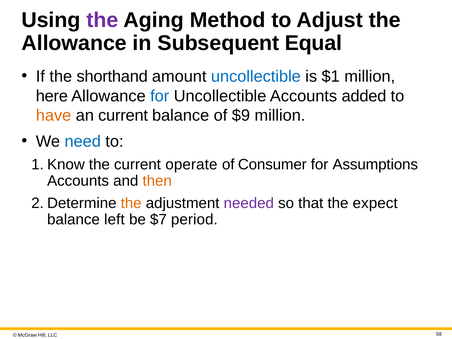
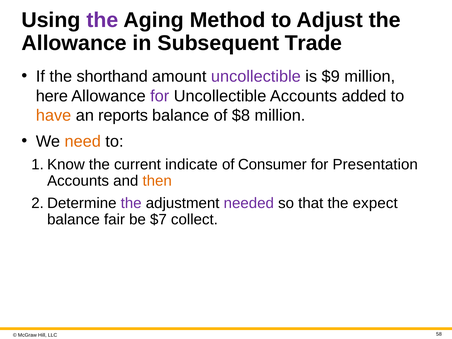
Equal: Equal -> Trade (313, 43)
uncollectible colour: blue -> purple (256, 76)
$1: $1 -> $9 (331, 76)
for colour: blue -> purple (160, 96)
an current: current -> reports (123, 116)
$9: $9 -> $8 (241, 116)
need colour: blue -> orange (83, 141)
operate: operate -> indicate (191, 164)
Assumptions: Assumptions -> Presentation (375, 164)
the colour: orange -> purple (131, 203)
left: left -> fair (115, 220)
period: period -> collect (194, 220)
